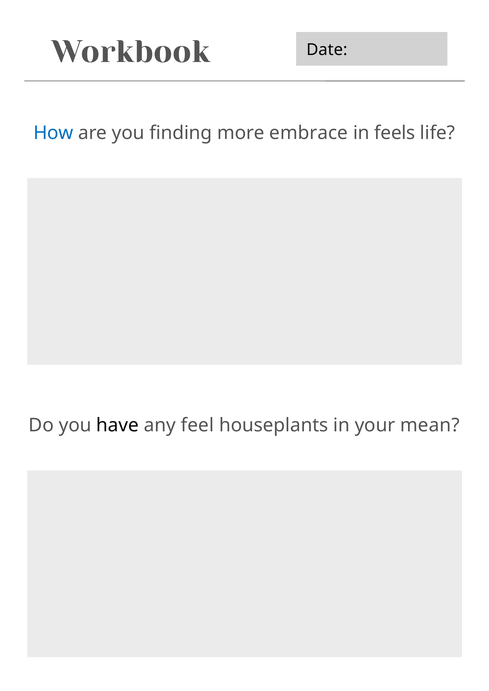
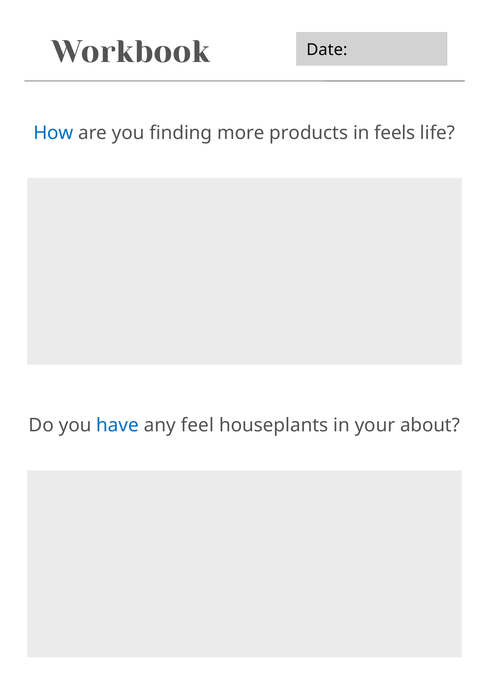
embrace: embrace -> products (309, 133)
have colour: black -> blue (118, 426)
mean: mean -> about (430, 426)
